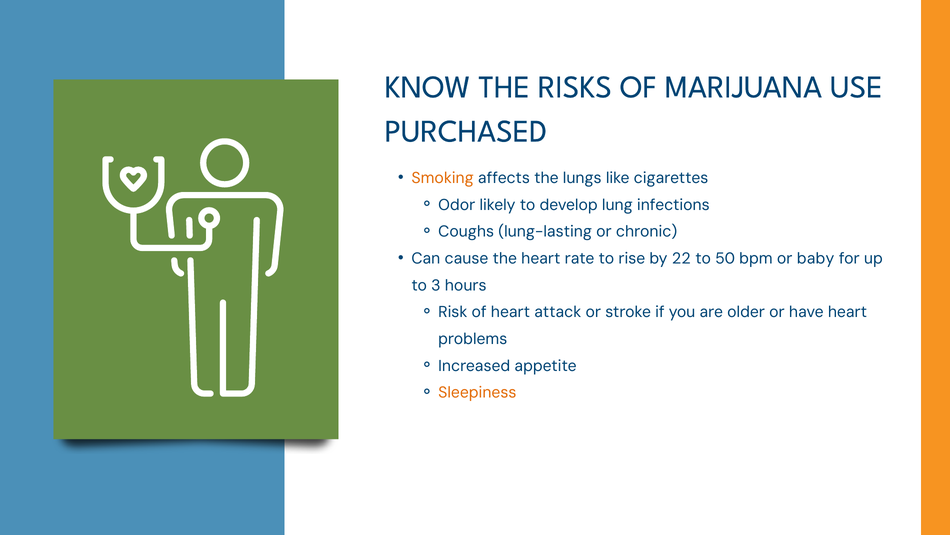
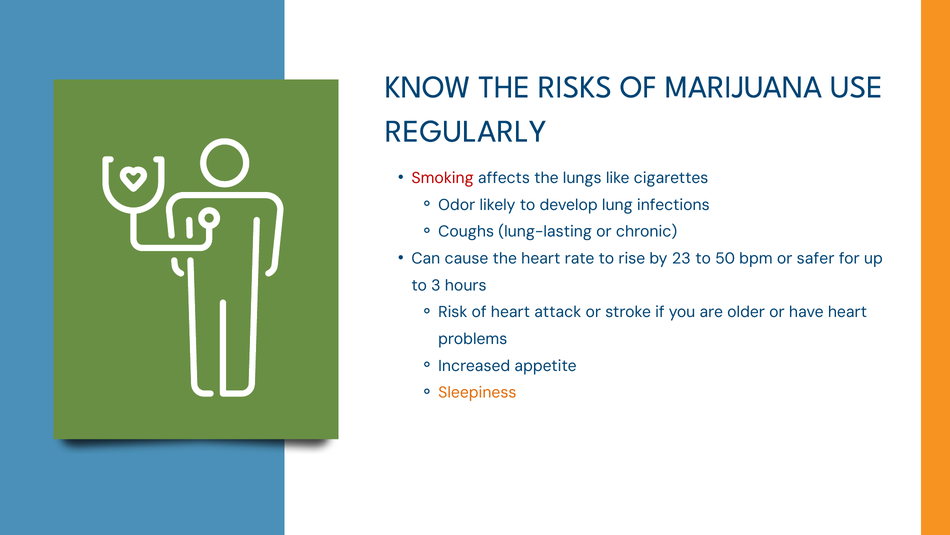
PURCHASED: PURCHASED -> REGULARLY (466, 131)
Smoking colour: orange -> red (443, 178)
22: 22 -> 23 (681, 258)
baby: baby -> safer (816, 258)
